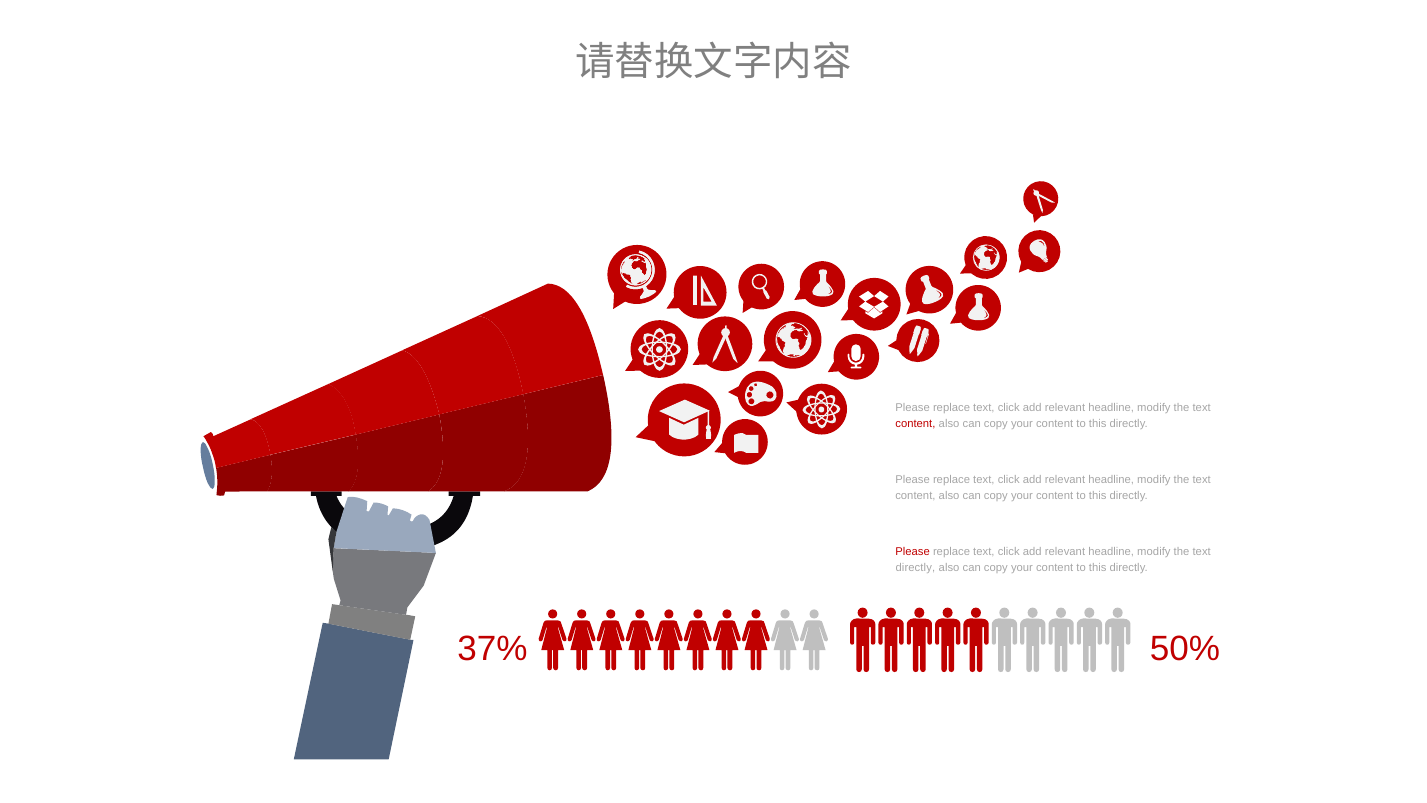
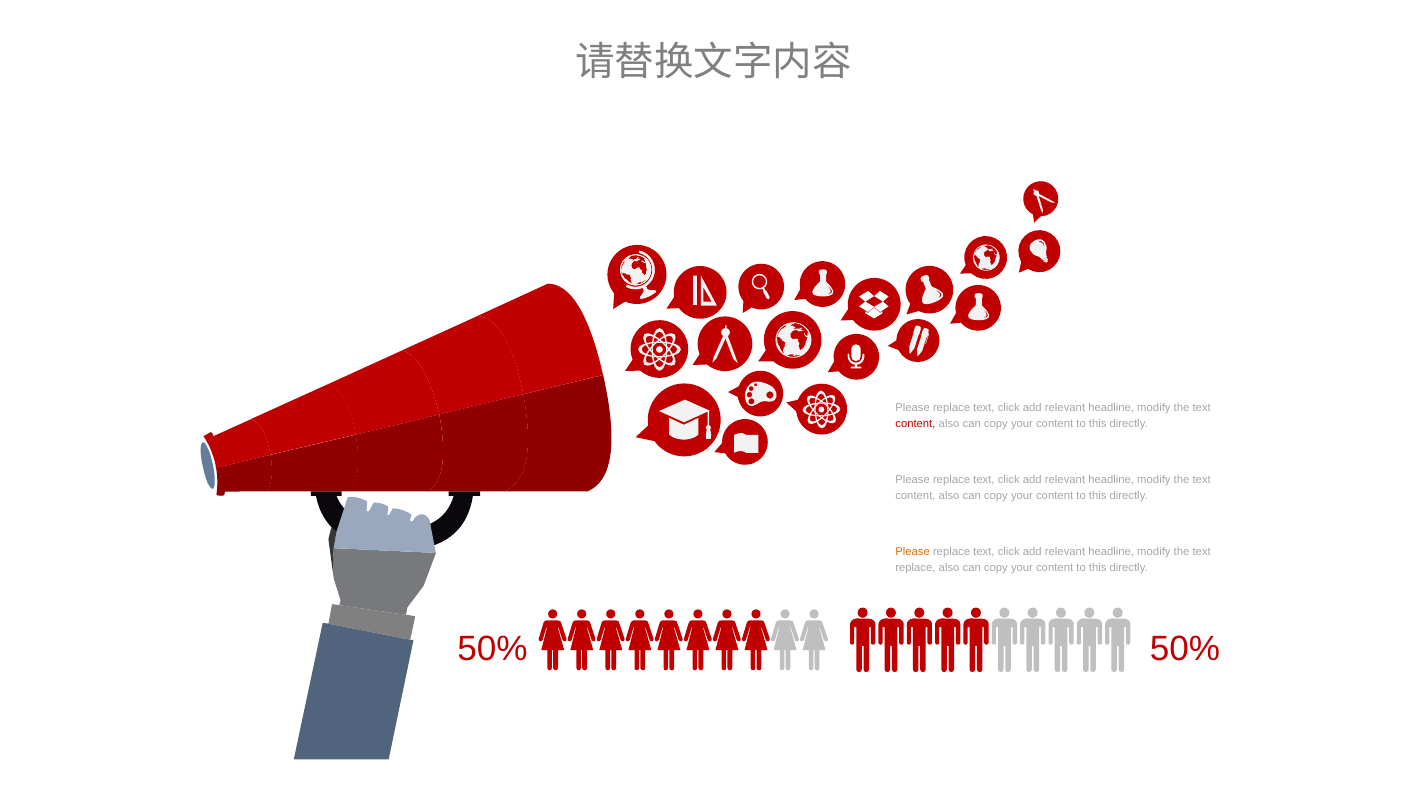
Please colour: red -> orange (913, 551)
directly: directly -> replace (915, 567)
37%: 37% -> 50% (492, 648)
